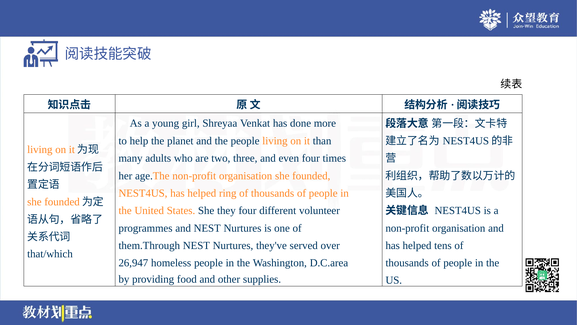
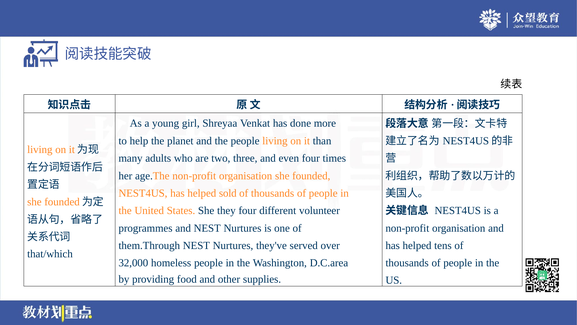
ring: ring -> sold (228, 193)
26,947: 26,947 -> 32,000 (133, 263)
